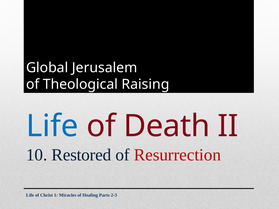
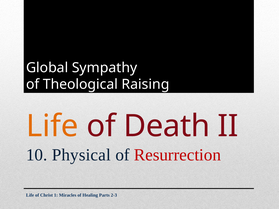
Jerusalem: Jerusalem -> Sympathy (105, 68)
Life colour: blue -> orange (52, 126)
Restored: Restored -> Physical (81, 155)
